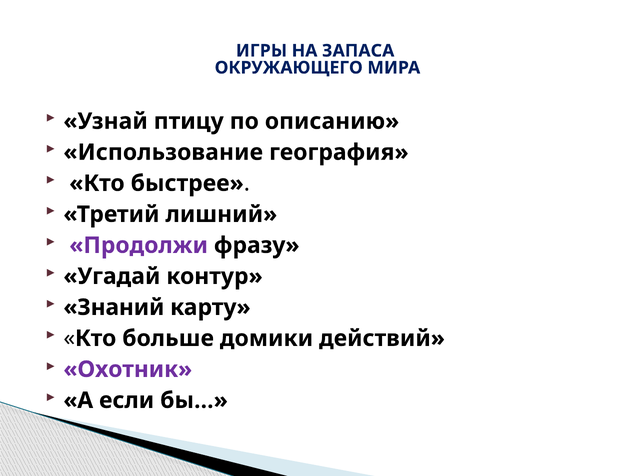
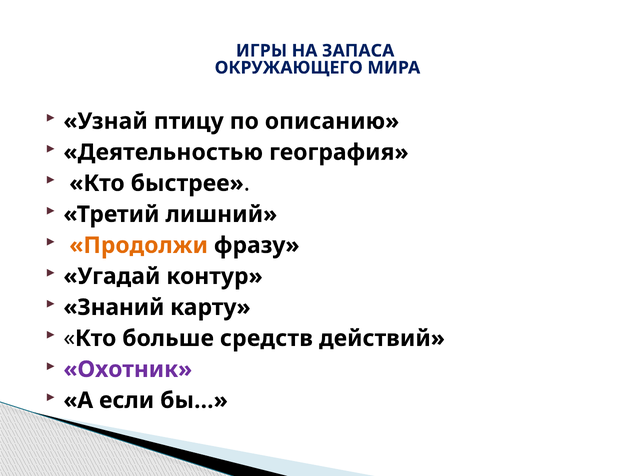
Использование: Использование -> Деятельностью (163, 152)
Продолжи colour: purple -> orange (139, 245)
домики: домики -> средств (266, 339)
